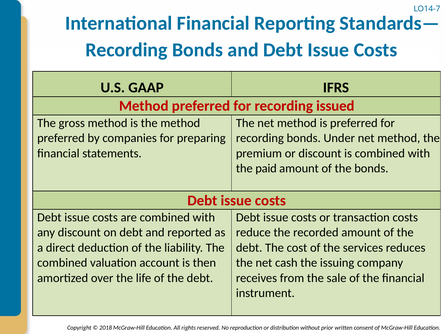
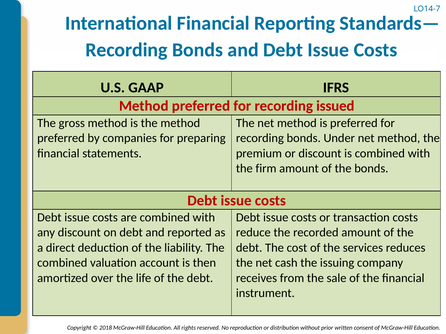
paid: paid -> firm (266, 169)
